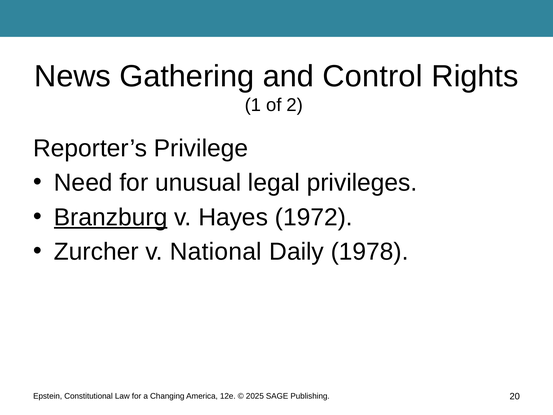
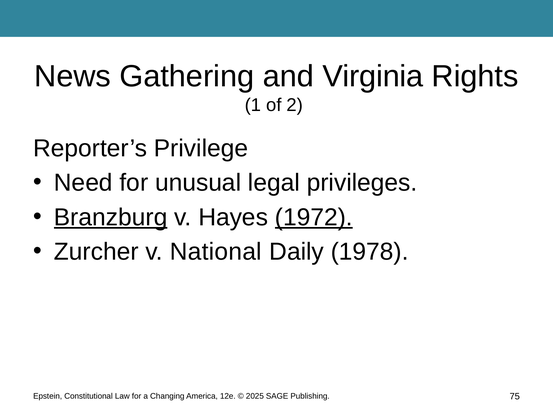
Control: Control -> Virginia (373, 76)
1972 underline: none -> present (314, 217)
20: 20 -> 75 (515, 396)
